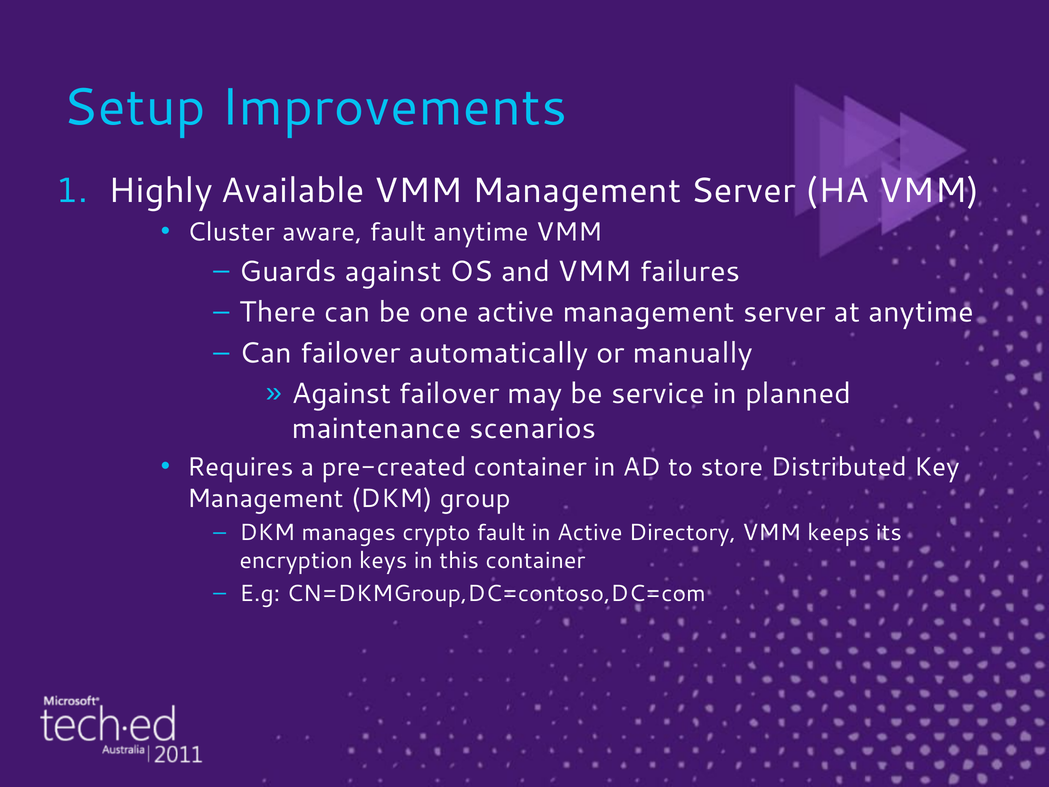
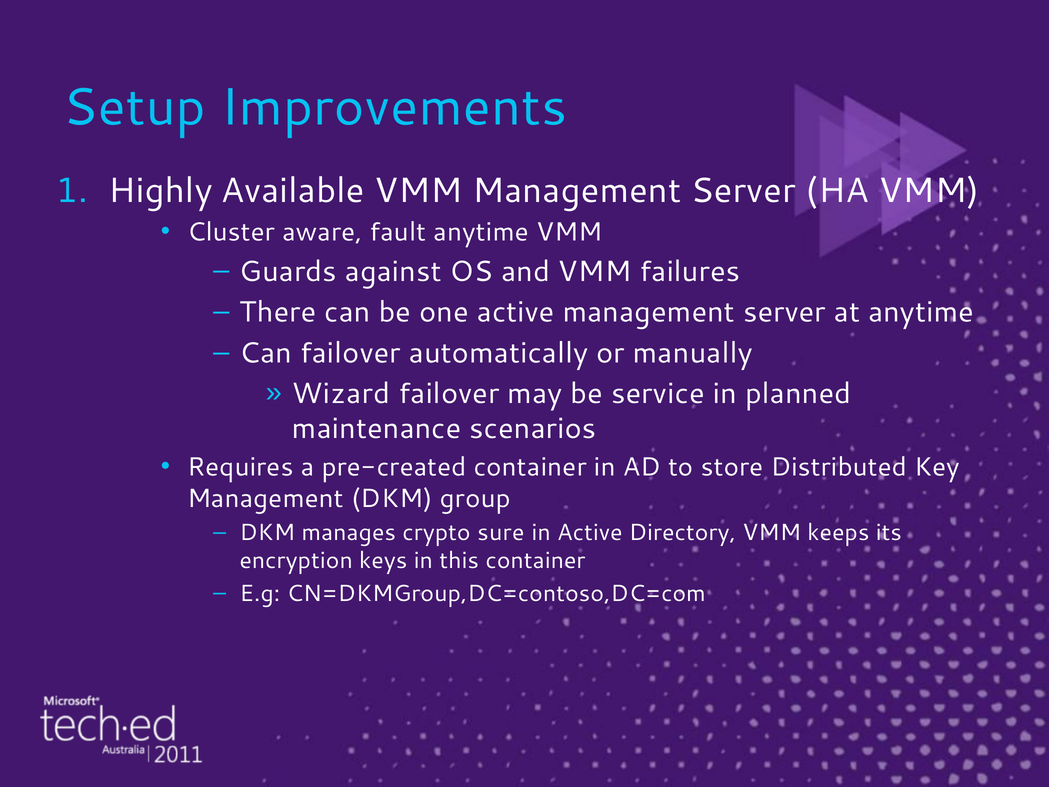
Against: Against -> Wizard (341, 394)
crypto fault: fault -> sure (501, 533)
